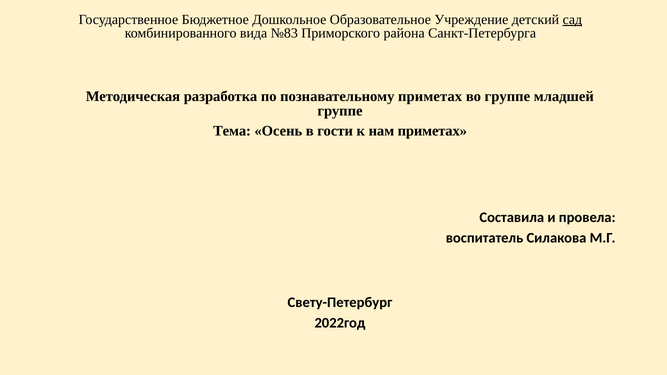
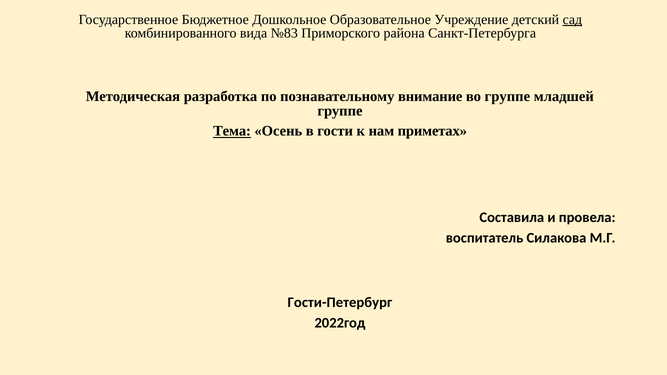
познавательному приметах: приметах -> внимание (430, 97)
Тема underline: none -> present (232, 131)
Свету-Петербург: Свету-Петербург -> Гости-Петербург (340, 302)
